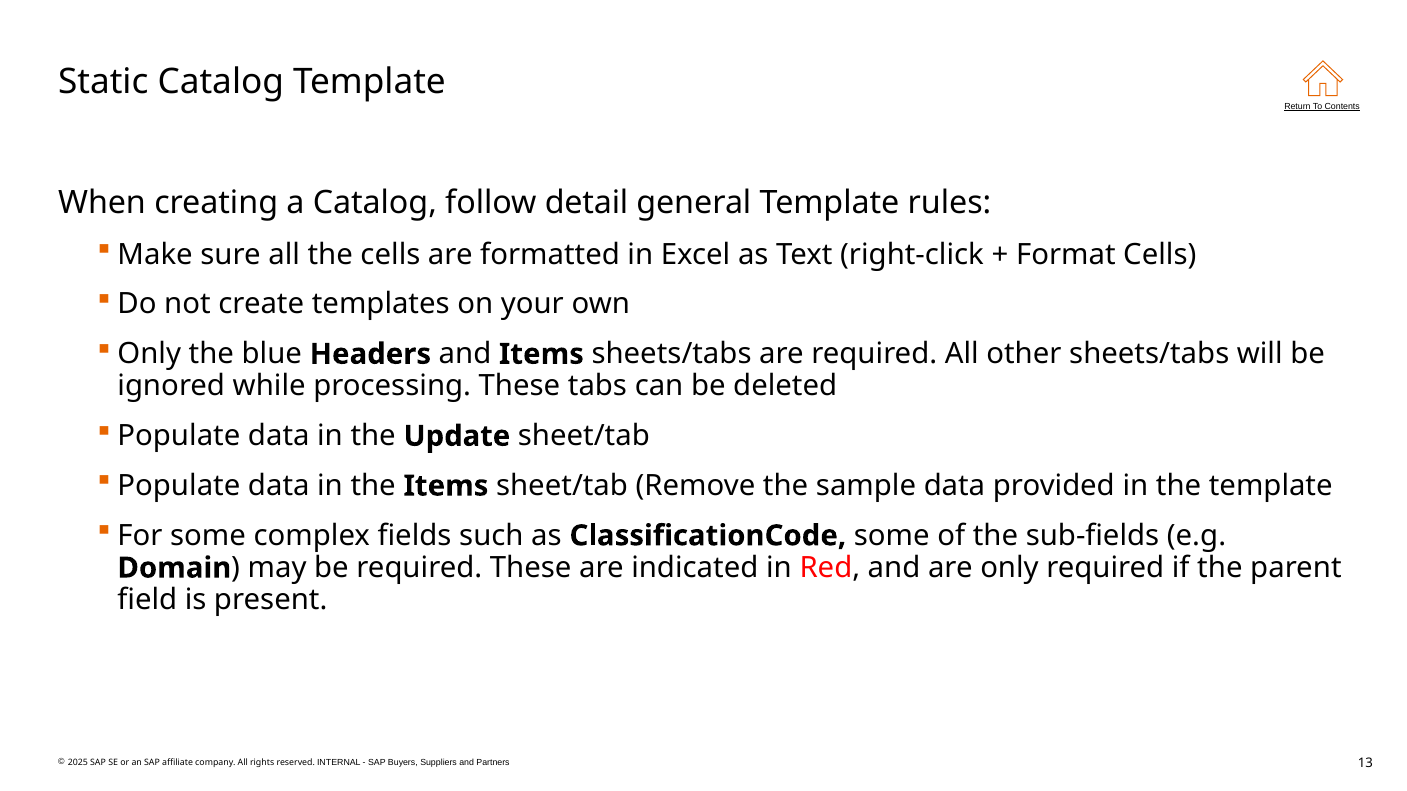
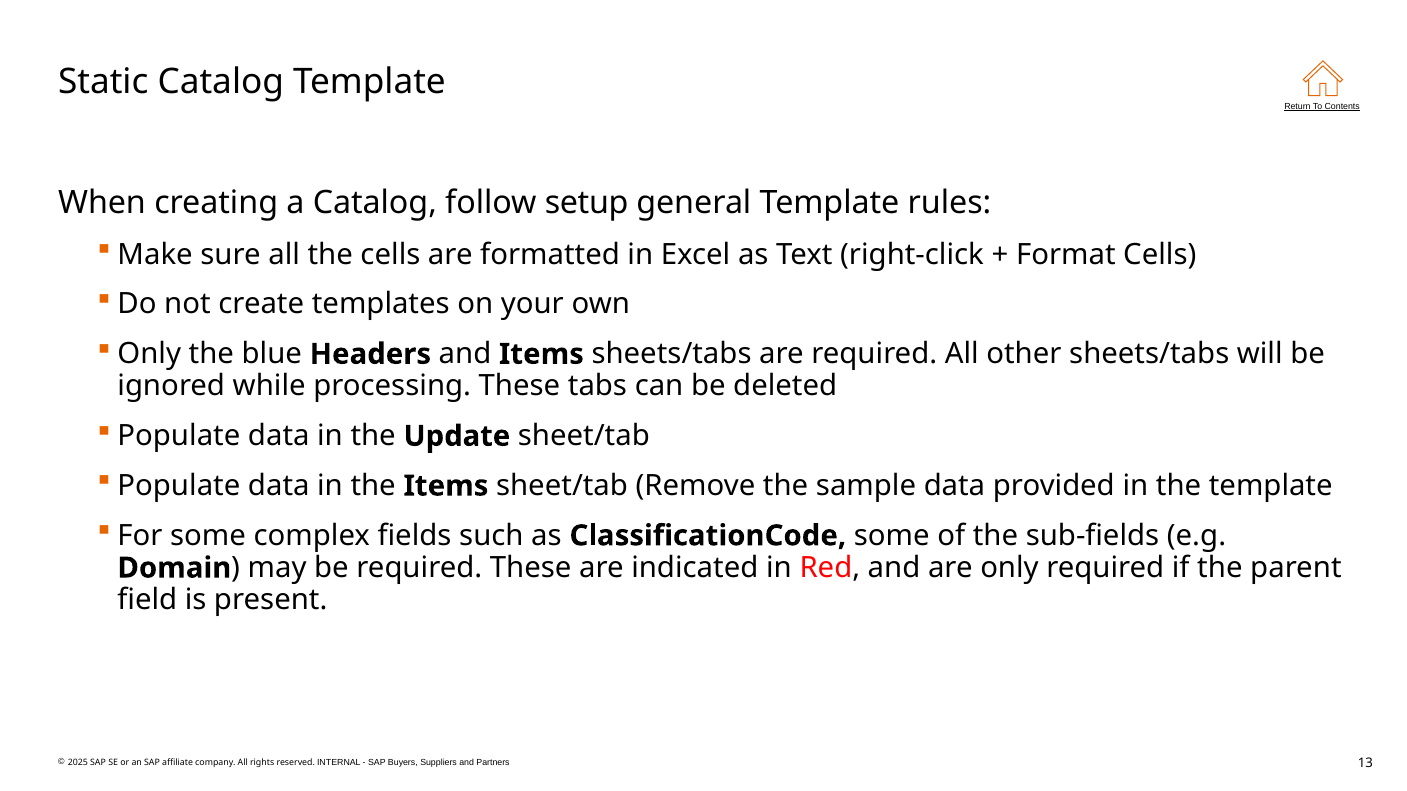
detail: detail -> setup (587, 203)
